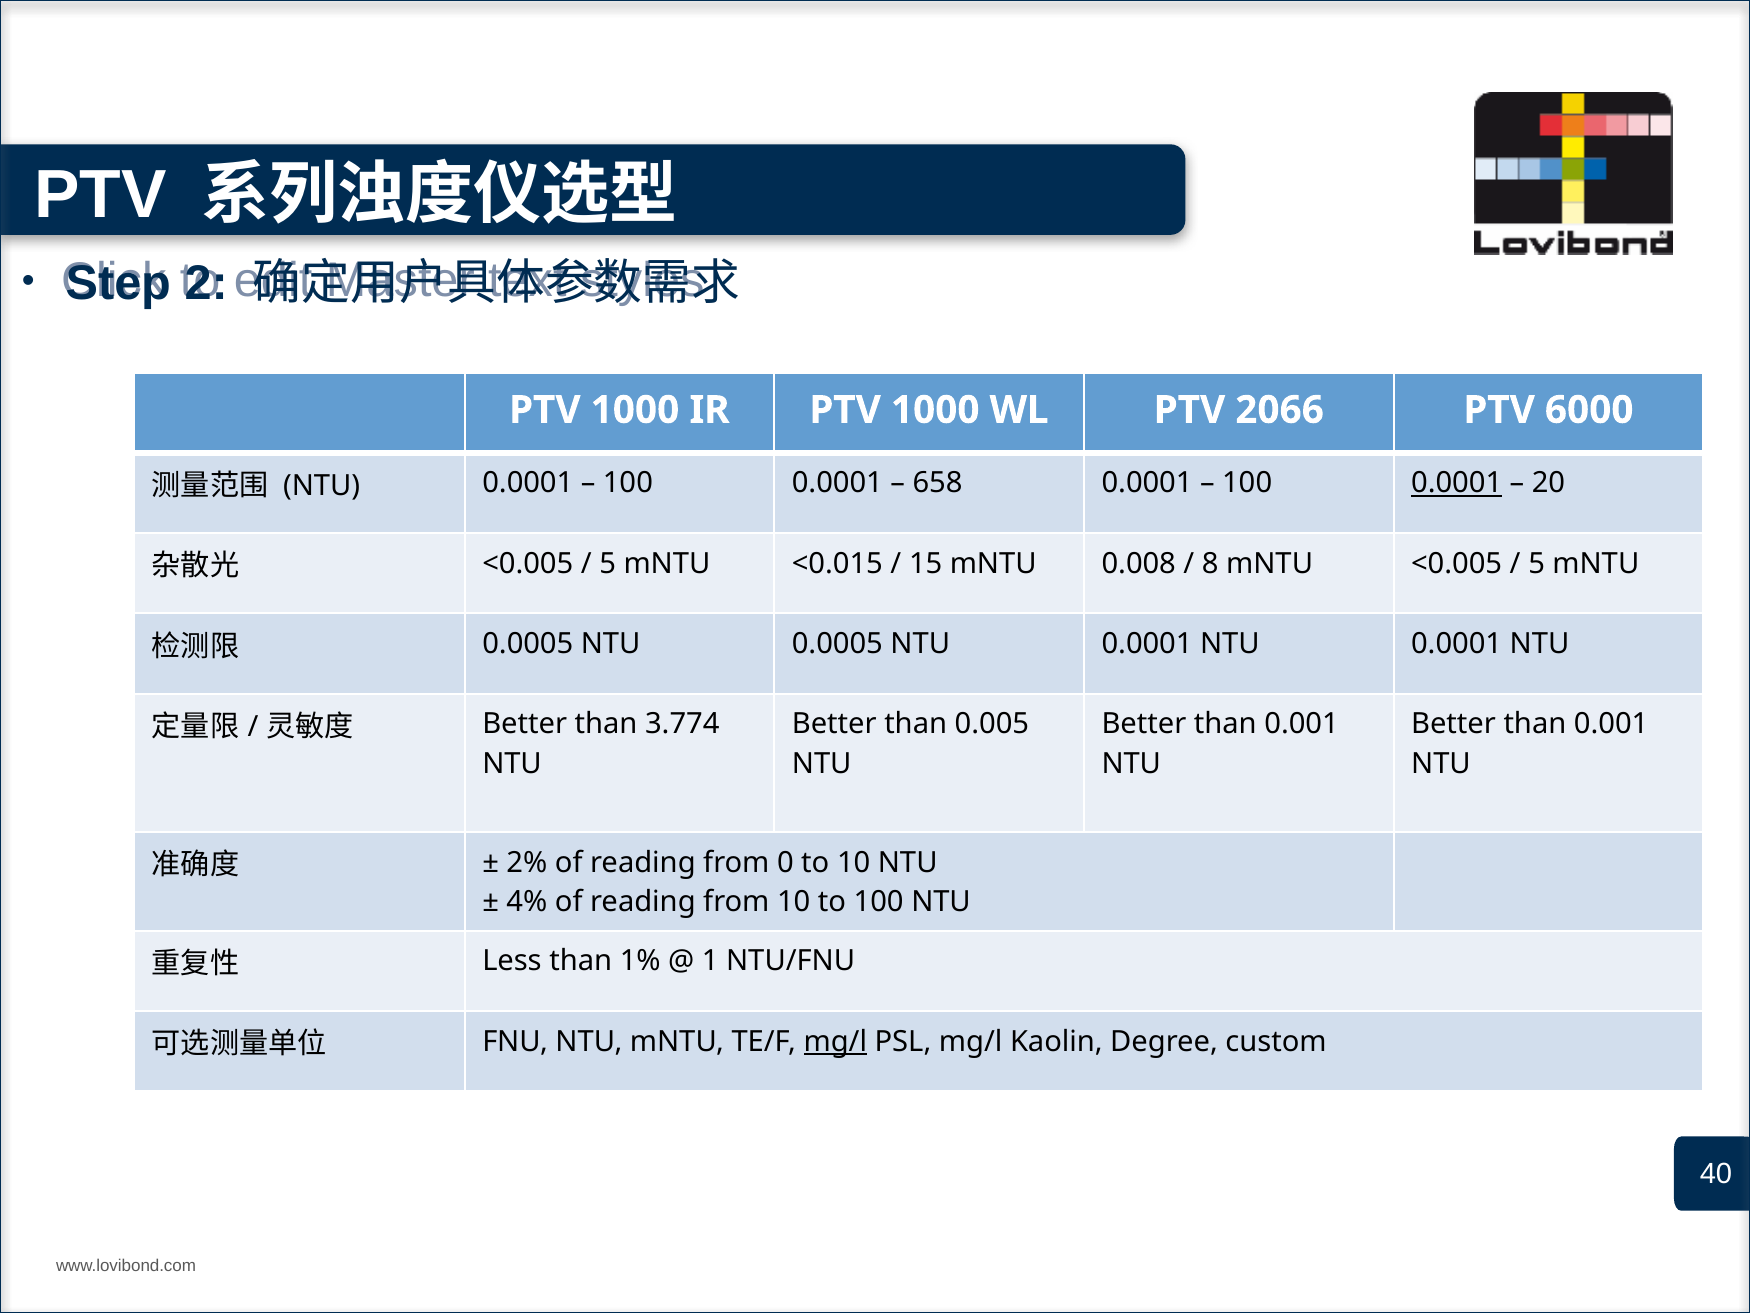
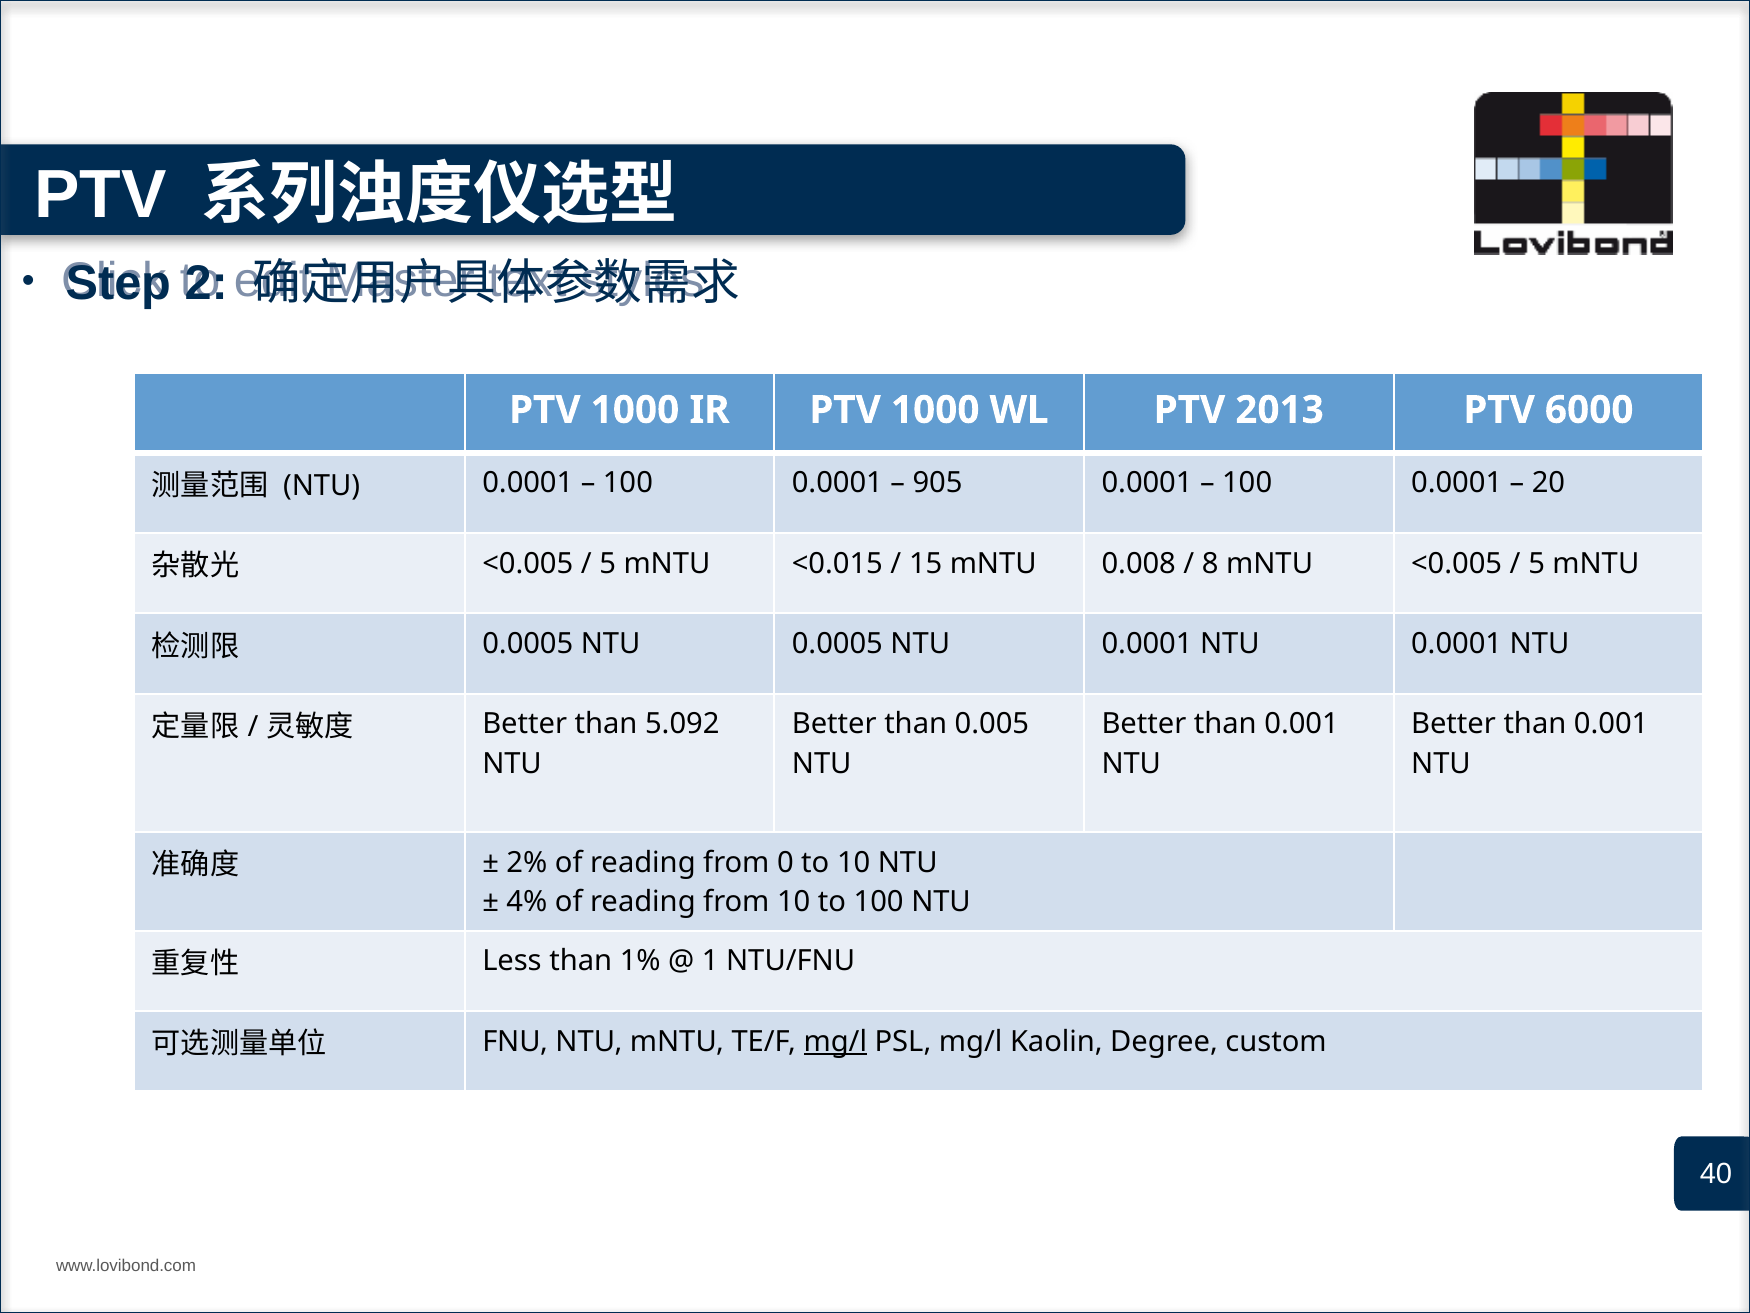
2066: 2066 -> 2013 (1280, 410)
658: 658 -> 905 (938, 483)
0.0001 underline: present -> none (1457, 483)
3.774: 3.774 -> 5.092 (682, 724)
